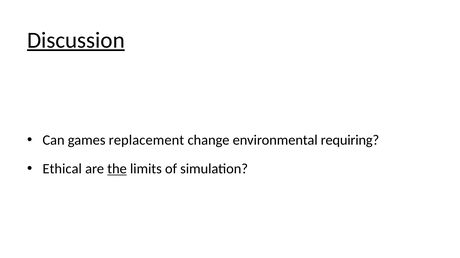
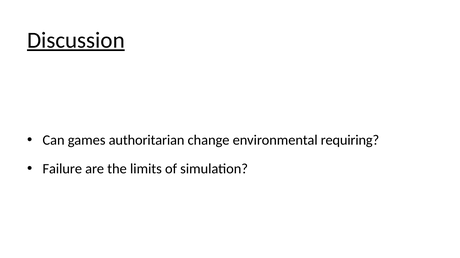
replacement: replacement -> authoritarian (147, 141)
Ethical: Ethical -> Failure (62, 169)
the underline: present -> none (117, 169)
